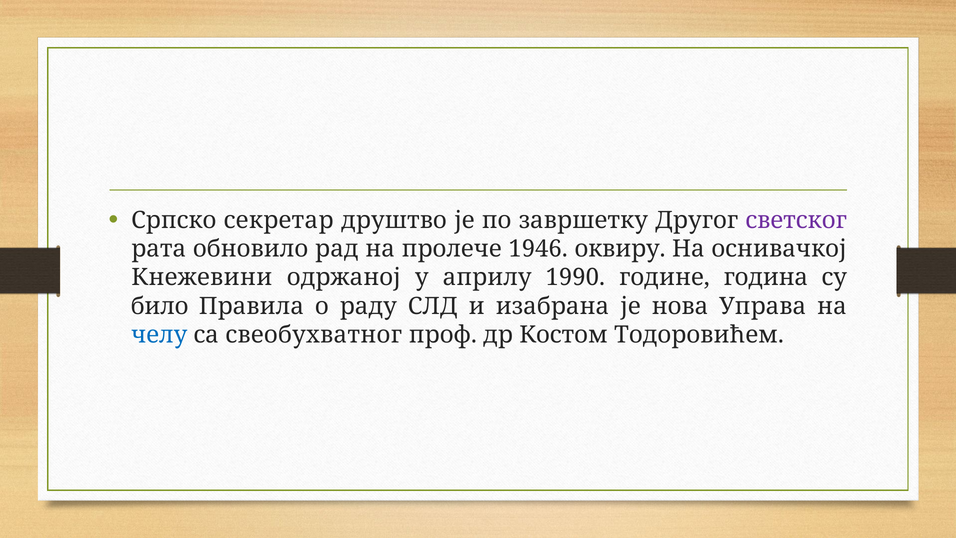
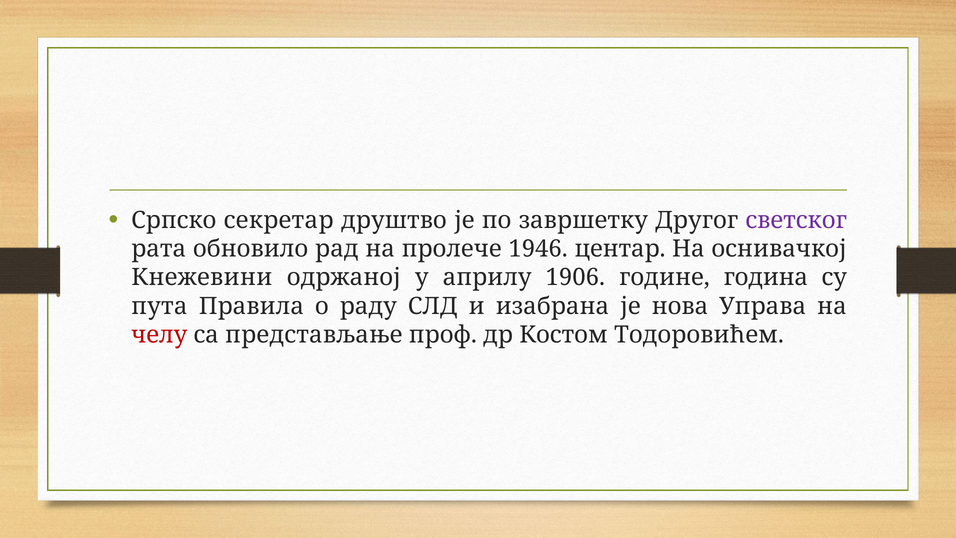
оквиру: оквиру -> центар (620, 249)
1990: 1990 -> 1906 (575, 277)
било: било -> пута (159, 306)
челу colour: blue -> red (159, 335)
свеобухватног: свеобухватног -> представљање (314, 335)
